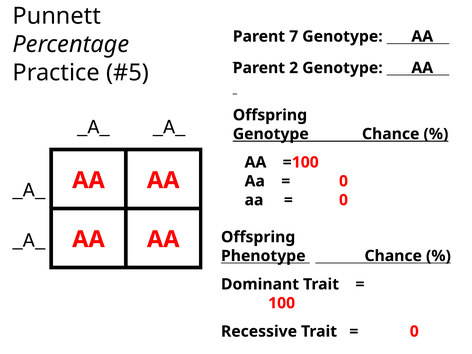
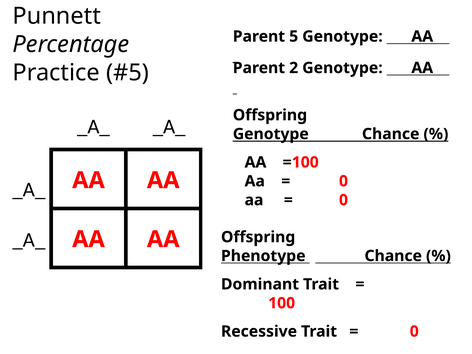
7: 7 -> 5 (294, 36)
